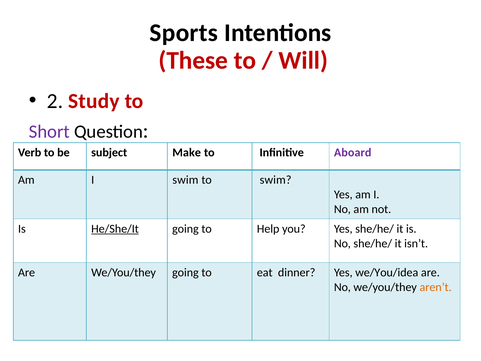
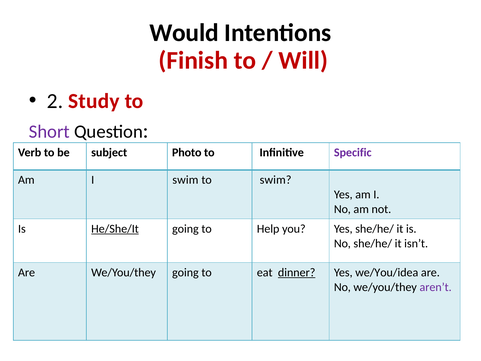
Sports: Sports -> Would (184, 33)
These: These -> Finish (193, 61)
Make: Make -> Photo (187, 152)
Aboard: Aboard -> Specific (353, 152)
dinner underline: none -> present (297, 272)
aren’t colour: orange -> purple (436, 287)
